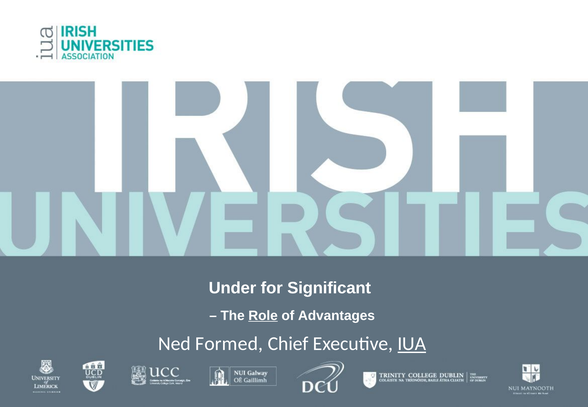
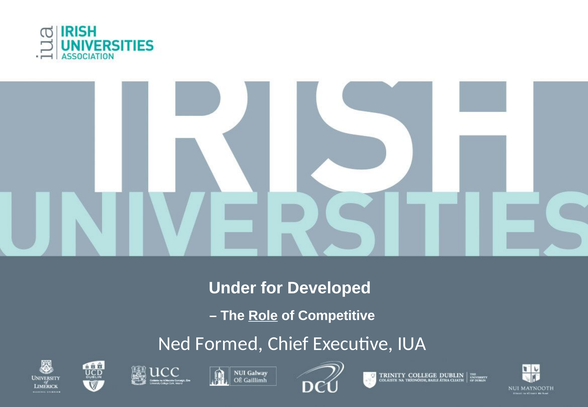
Significant: Significant -> Developed (329, 288)
Advantages: Advantages -> Competitive (337, 316)
IUA underline: present -> none (412, 344)
